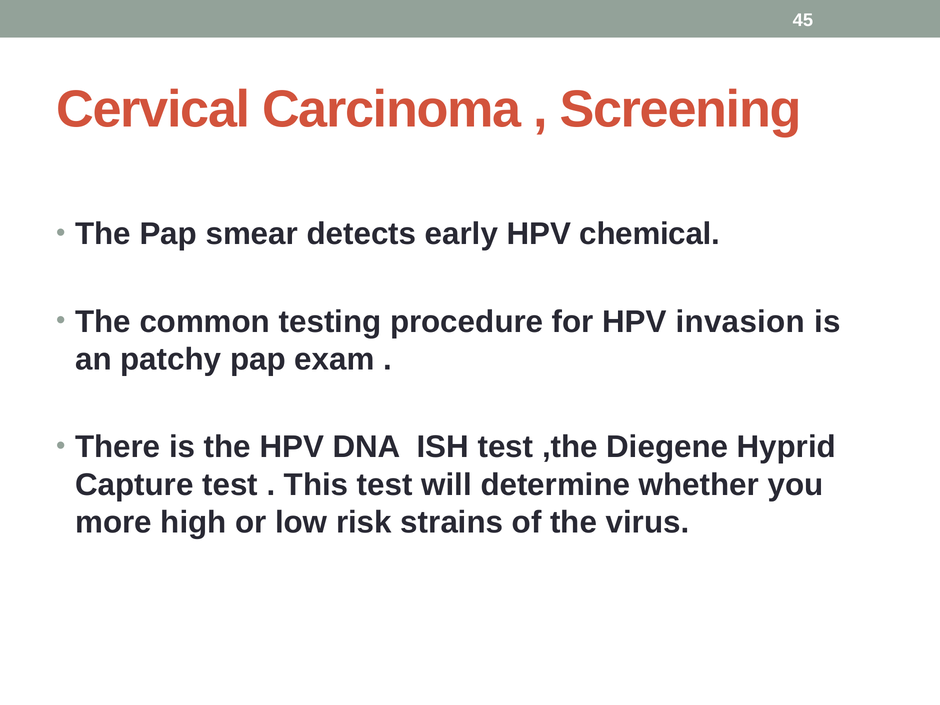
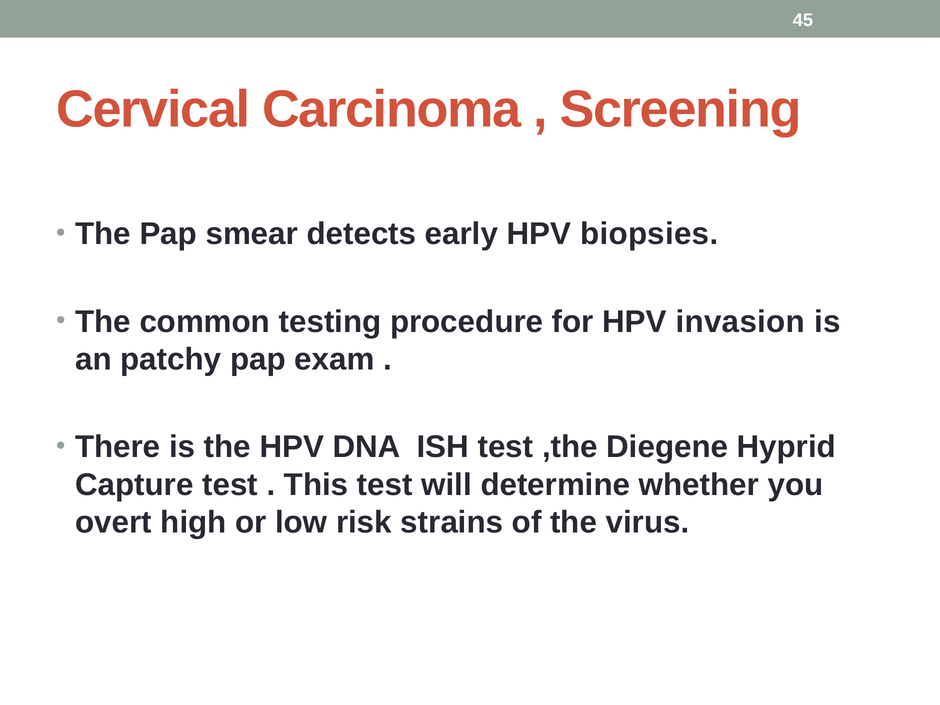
chemical: chemical -> biopsies (649, 234)
more: more -> overt (114, 522)
